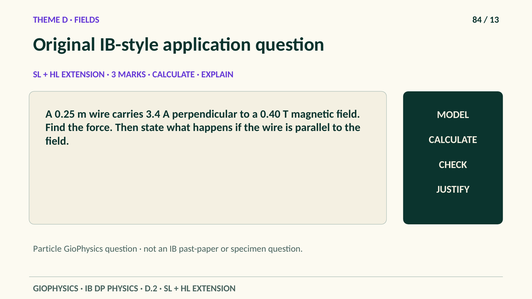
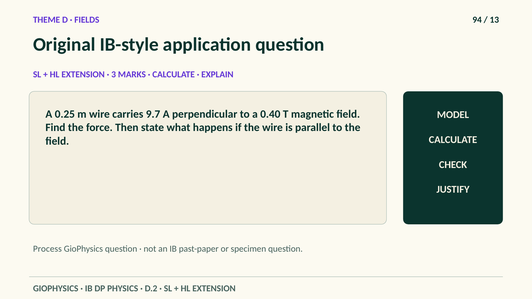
84: 84 -> 94 (477, 20)
3.4: 3.4 -> 9.7 (153, 114)
Particle: Particle -> Process (47, 249)
